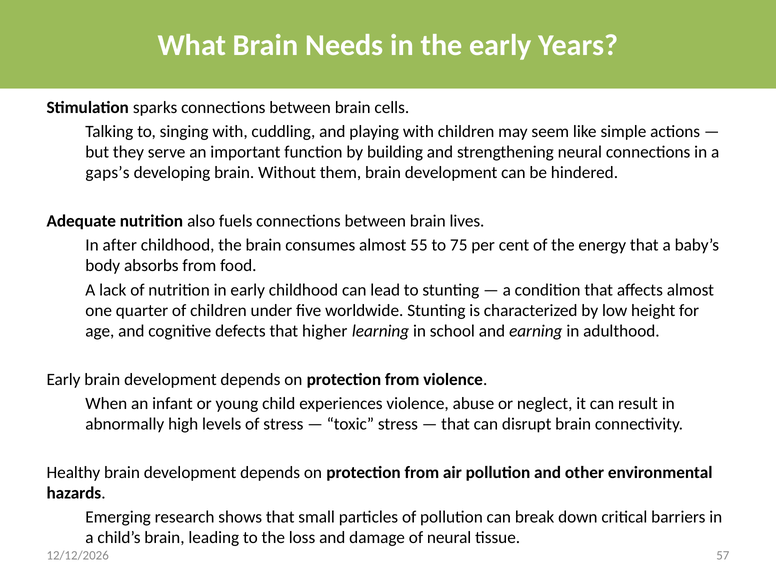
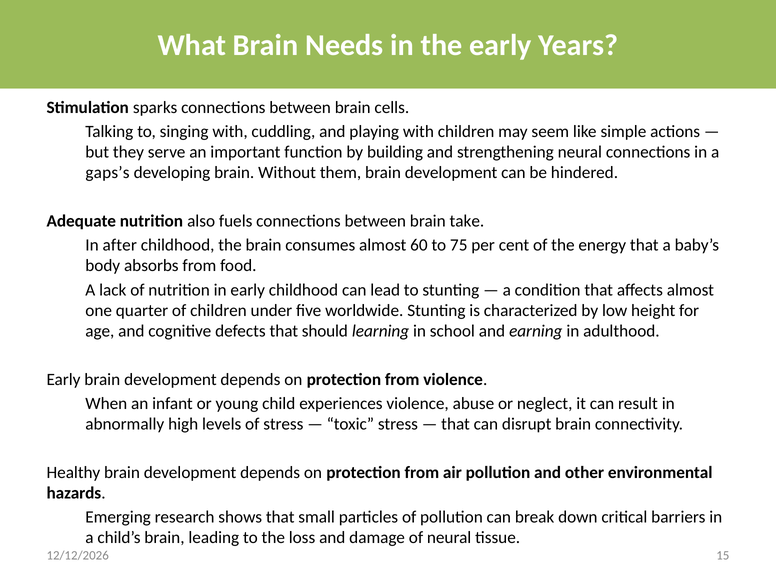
lives: lives -> take (467, 221)
55: 55 -> 60 (419, 245)
higher: higher -> should (325, 331)
57: 57 -> 15 (723, 556)
